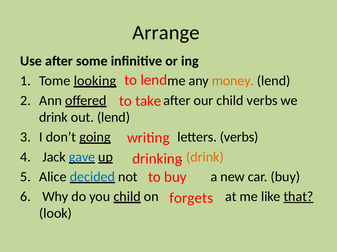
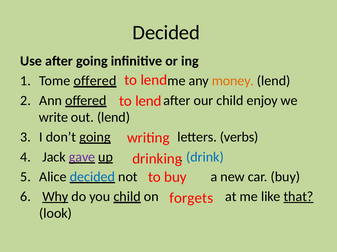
Arrange: Arrange -> Decided (166, 33)
after some: some -> going (92, 61)
Tome looking: looking -> offered (95, 81)
child verbs: verbs -> enjoy (262, 101)
take: take -> lend (148, 101)
drink: drink -> write (54, 118)
gave colour: blue -> purple (82, 157)
drink colour: orange -> blue (205, 157)
Why underline: none -> present (55, 197)
